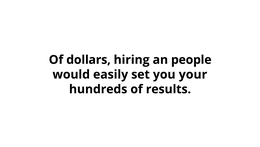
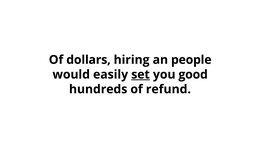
set underline: none -> present (141, 74)
your: your -> good (193, 74)
results: results -> refund (168, 89)
